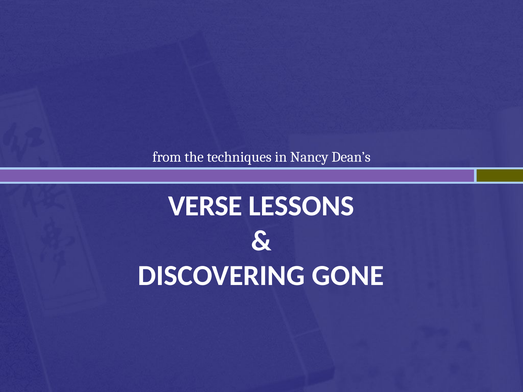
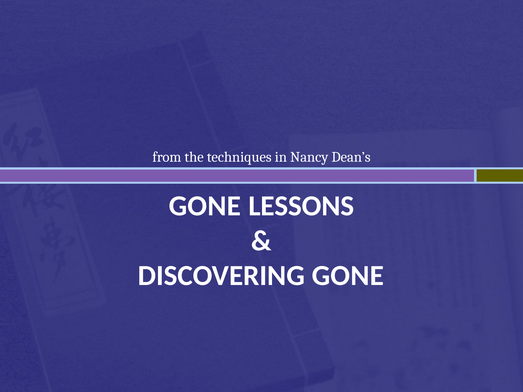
VERSE: VERSE -> GONE (205, 206)
